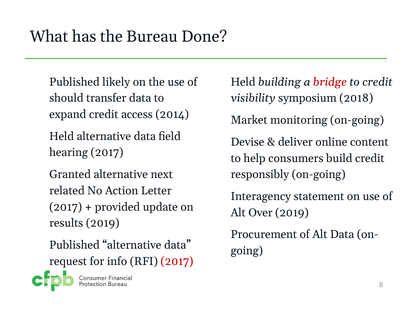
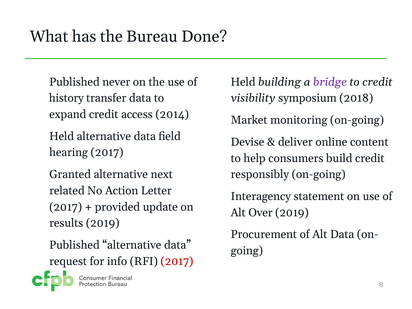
likely: likely -> never (116, 82)
bridge colour: red -> purple (330, 82)
should: should -> history (66, 98)
